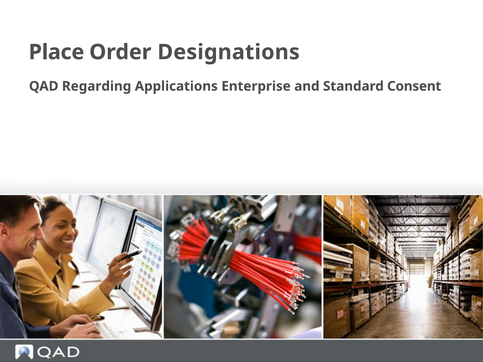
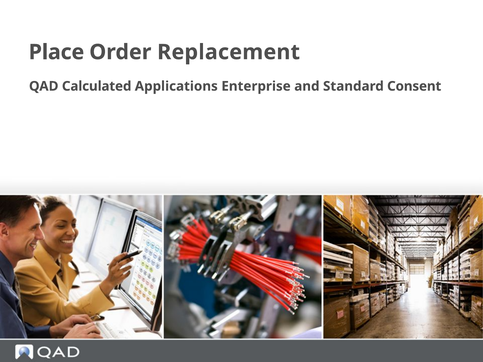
Designations: Designations -> Replacement (229, 52)
Regarding: Regarding -> Calculated (97, 86)
